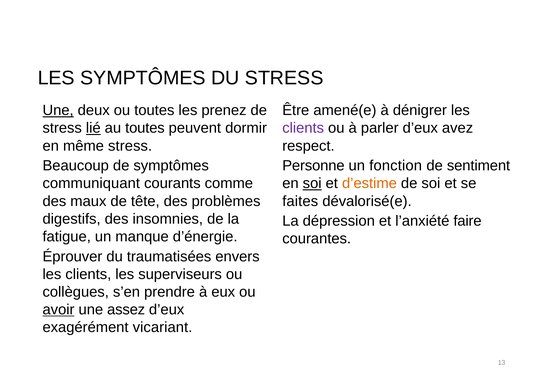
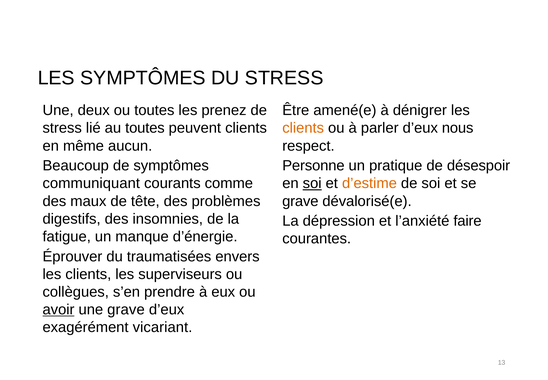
Une underline: present -> none (58, 110)
lié underline: present -> none (93, 128)
peuvent dormir: dormir -> clients (246, 128)
clients colour: purple -> orange (303, 128)
avez: avez -> nous (458, 128)
même stress: stress -> aucun (130, 146)
fonction: fonction -> pratique (396, 165)
sentiment: sentiment -> désespoir (479, 165)
faites: faites -> grave (300, 201)
une assez: assez -> grave (126, 309)
